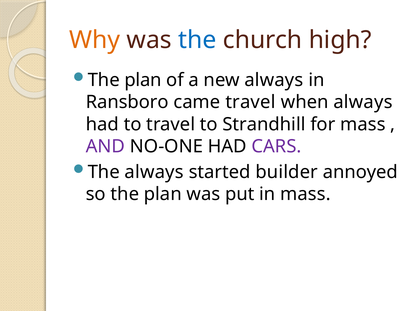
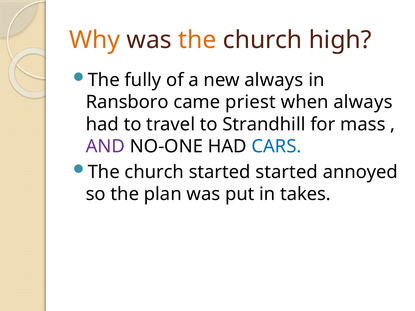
the colour: blue -> orange (197, 40)
plan: plan -> fully (143, 80)
came travel: travel -> priest (251, 102)
CARS colour: purple -> blue (276, 147)
always: always -> church (154, 172)
started builder: builder -> started (287, 172)
in mass: mass -> takes (306, 194)
